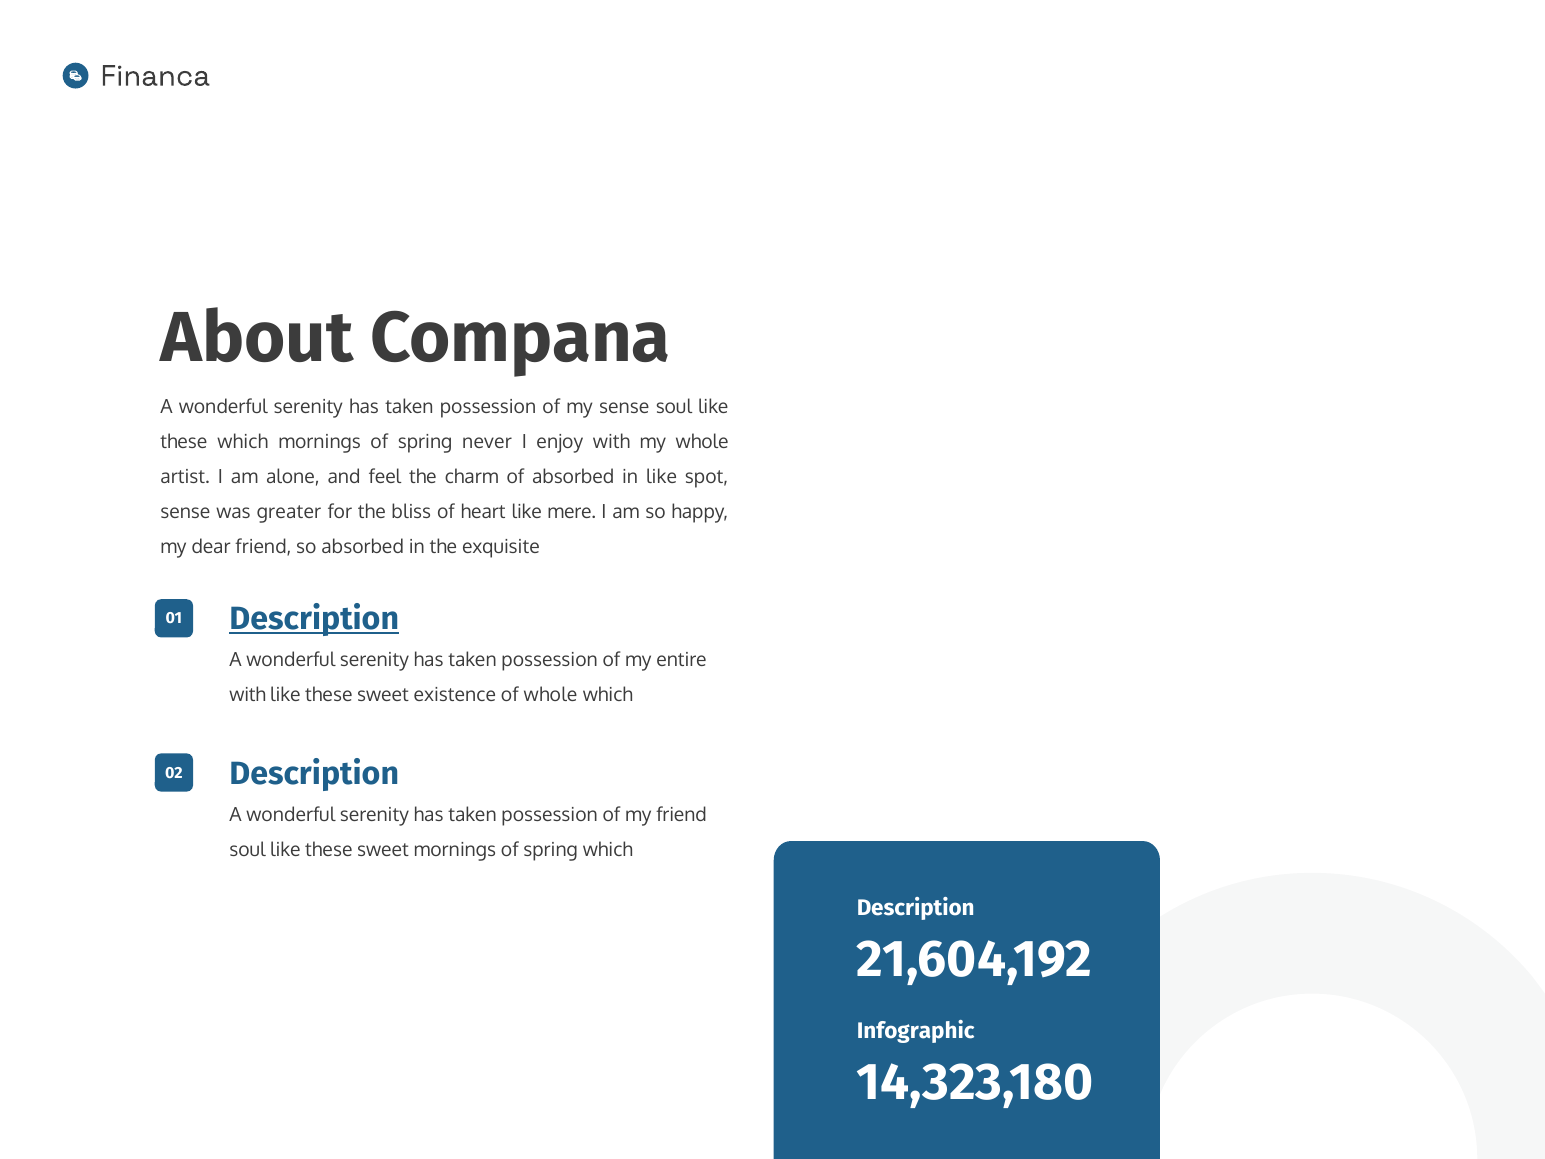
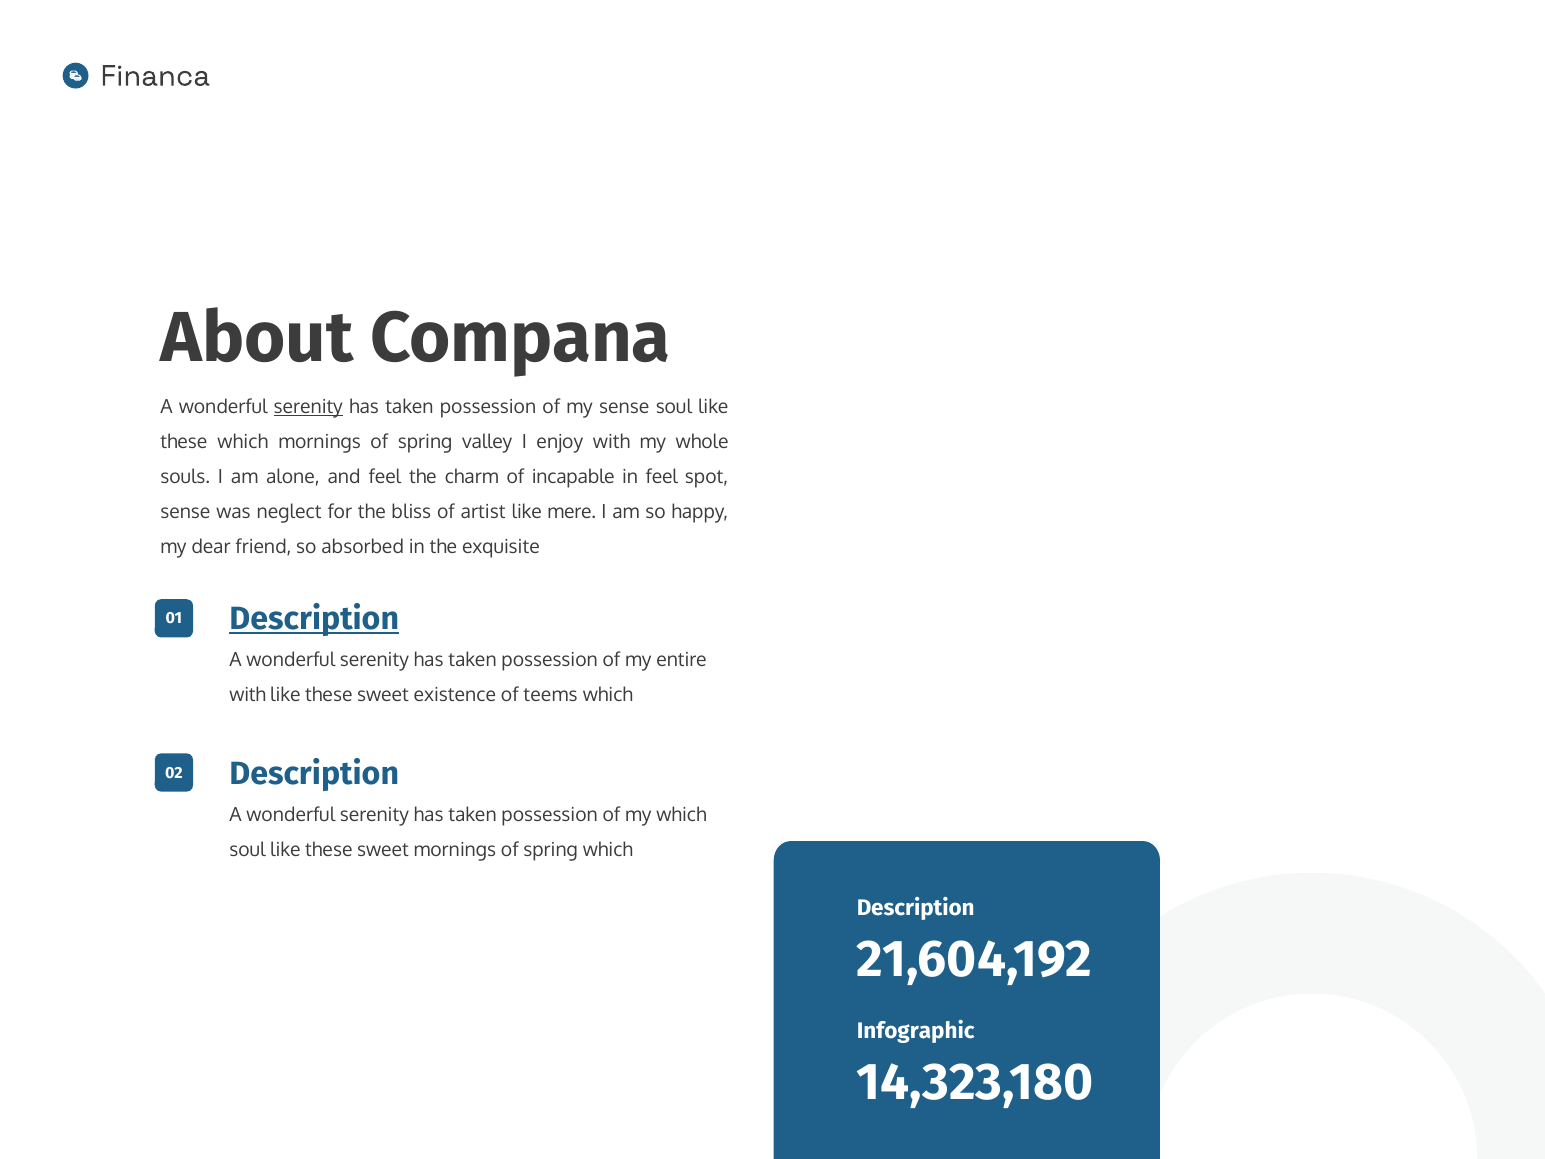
serenity underline: none -> present (308, 407)
never: never -> valley (487, 442)
artist: artist -> souls (185, 477)
of absorbed: absorbed -> incapable (573, 477)
in like: like -> feel (662, 477)
greater: greater -> neglect (289, 512)
heart: heart -> artist (483, 512)
of whole: whole -> teems (550, 695)
my friend: friend -> which (681, 815)
